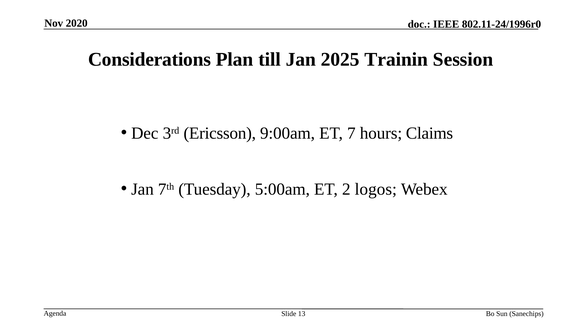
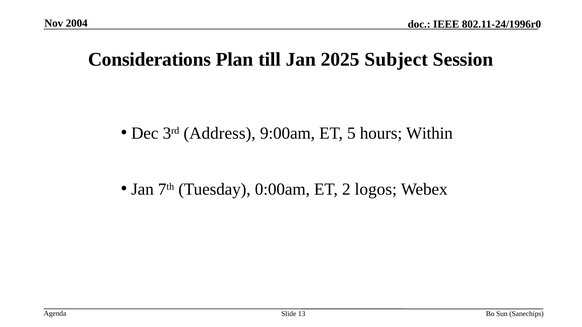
2020: 2020 -> 2004 (77, 23)
Trainin: Trainin -> Subject (396, 60)
Ericsson: Ericsson -> Address (220, 133)
7: 7 -> 5 (351, 133)
Claims: Claims -> Within (429, 133)
5:00am: 5:00am -> 0:00am (282, 189)
